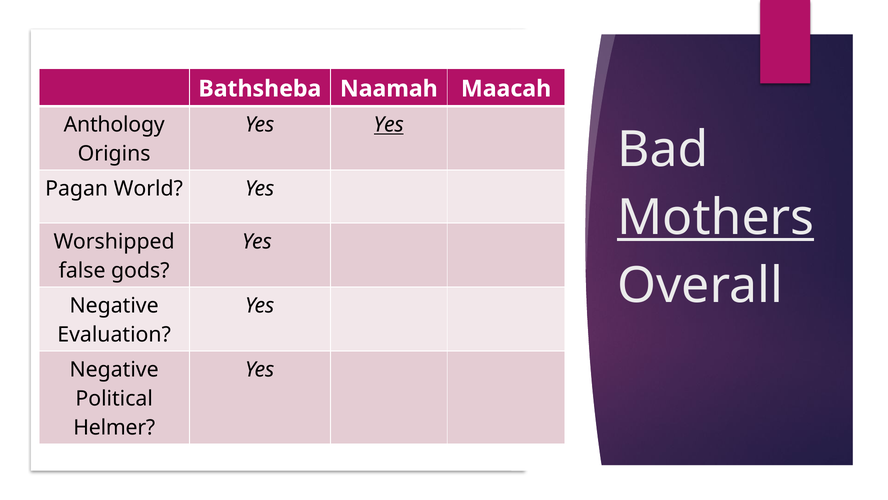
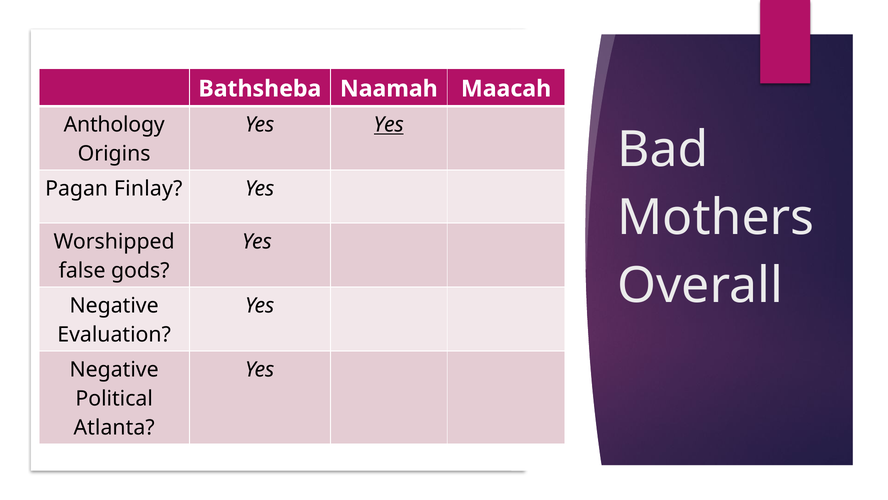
World: World -> Finlay (148, 189)
Mothers underline: present -> none (716, 218)
Helmer: Helmer -> Atlanta (114, 427)
